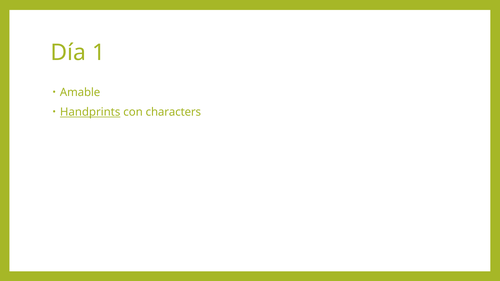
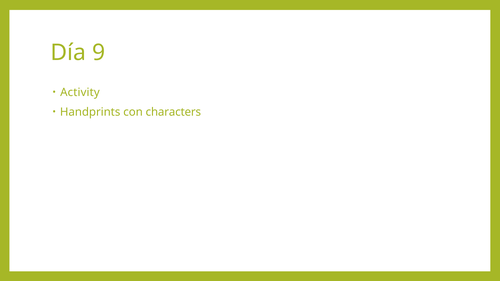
1: 1 -> 9 (99, 53)
Amable: Amable -> Activity (80, 92)
Handprints underline: present -> none (90, 112)
